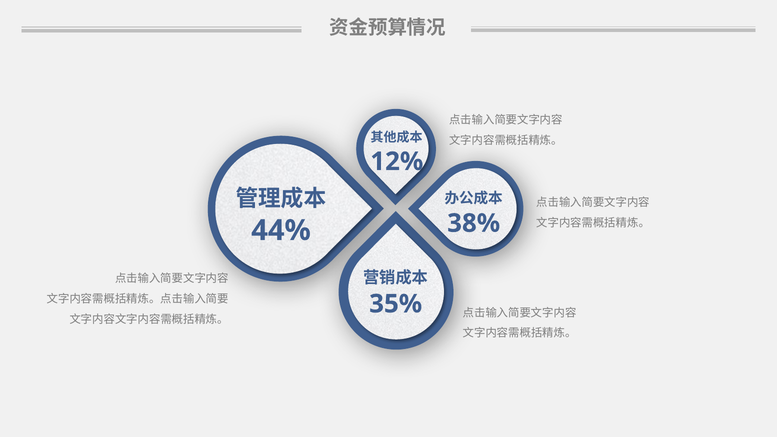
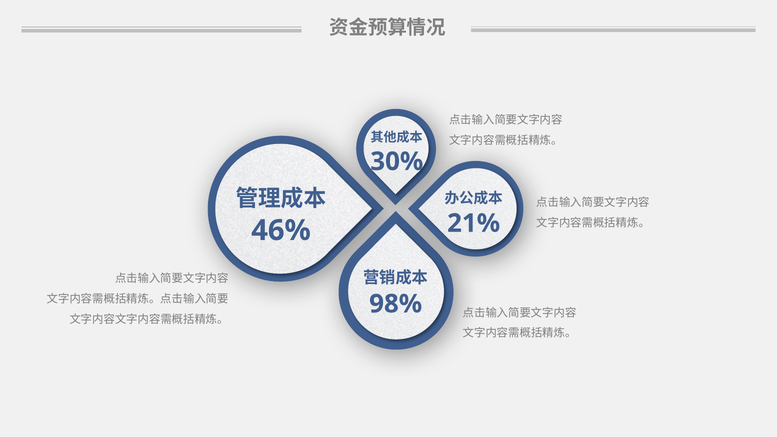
12%: 12% -> 30% (397, 162)
38%: 38% -> 21% (474, 223)
44%: 44% -> 46% (281, 230)
35%: 35% -> 98% (396, 304)
